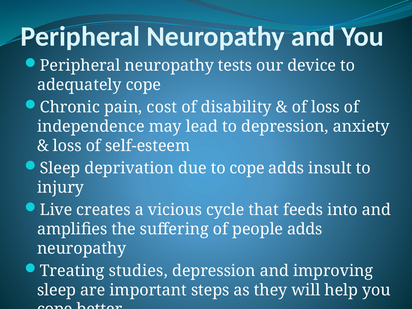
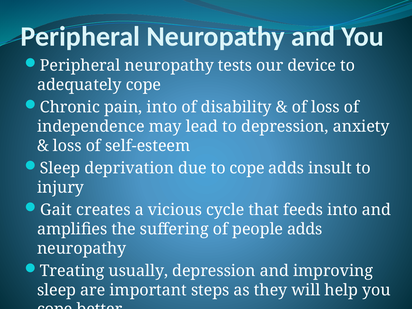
pain cost: cost -> into (162, 107)
Live: Live -> Gait (56, 210)
studies: studies -> usually (138, 271)
